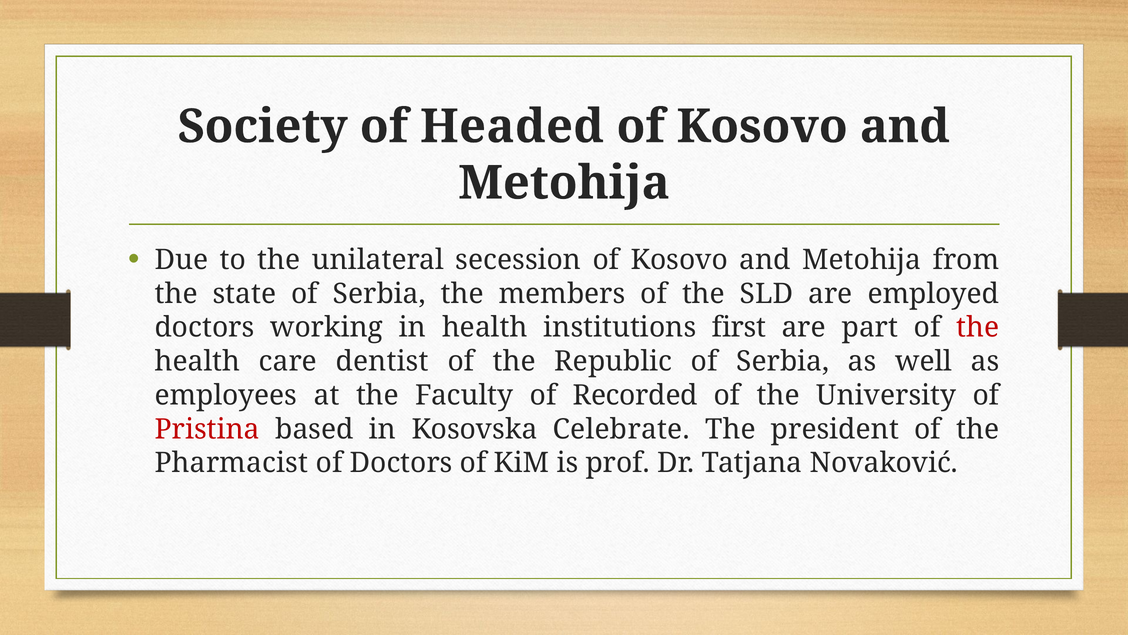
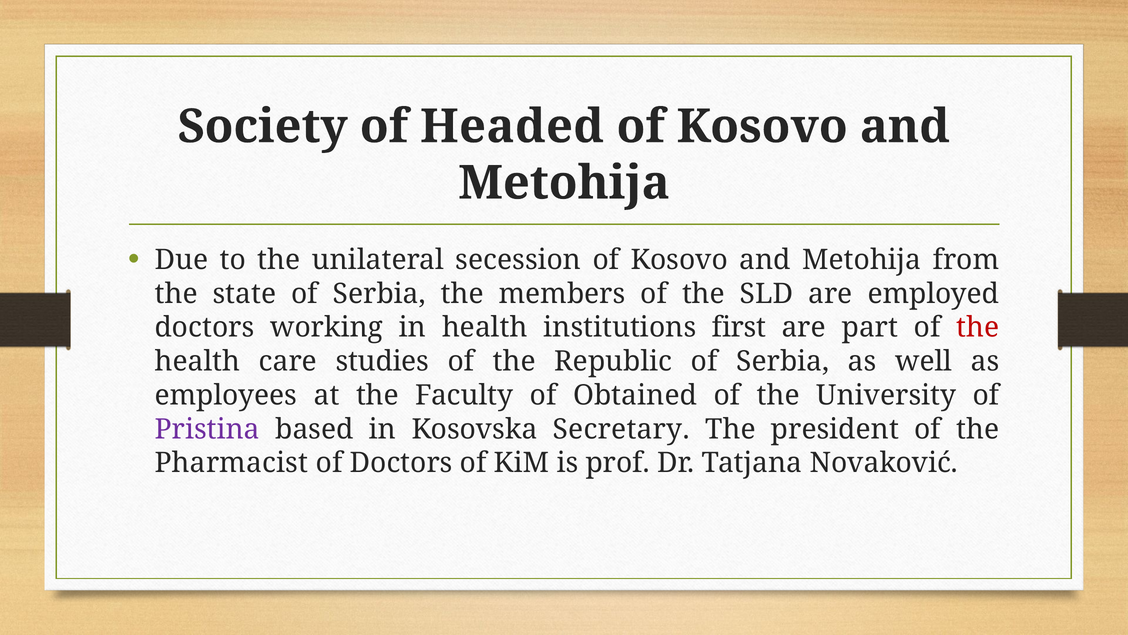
dentist: dentist -> studies (382, 361)
Recorded: Recorded -> Obtained (635, 395)
Pristina colour: red -> purple (207, 429)
Celebrate: Celebrate -> Secretary (621, 429)
